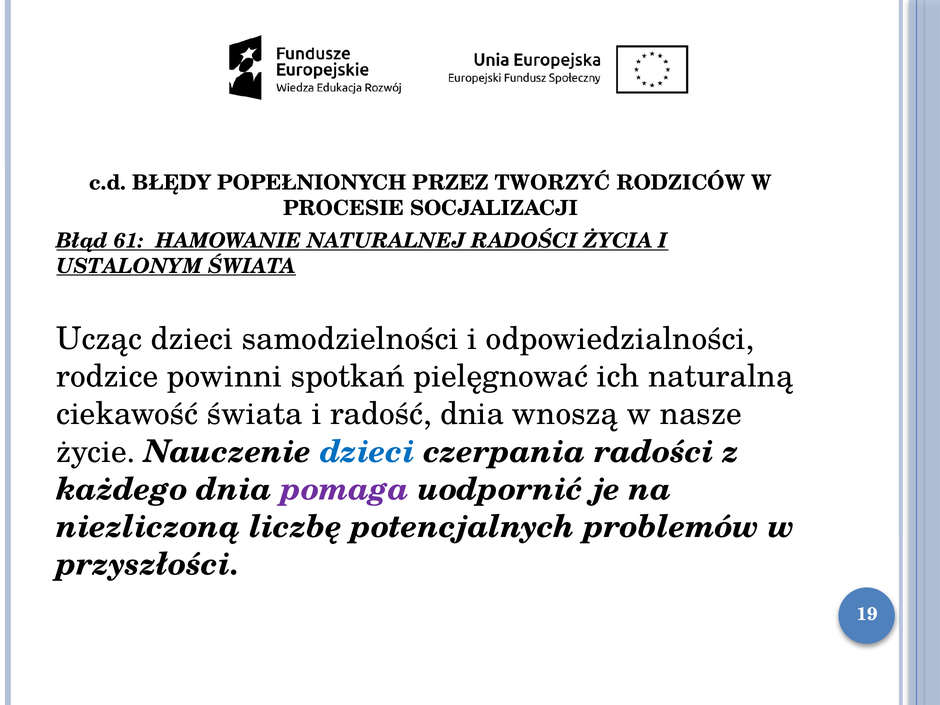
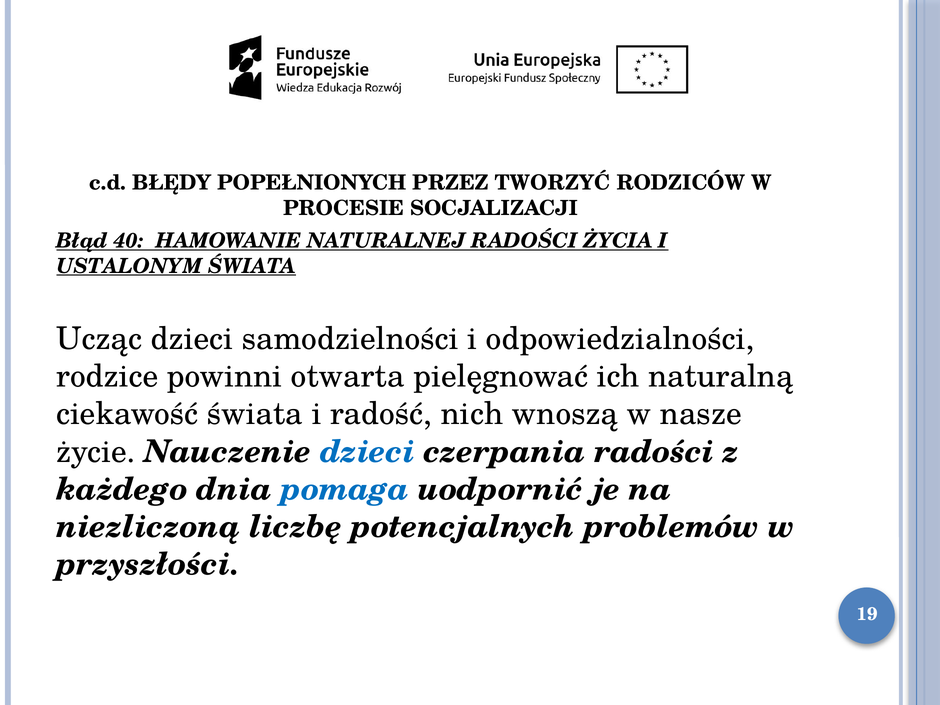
61: 61 -> 40 (129, 241)
spotkań: spotkań -> otwarta (348, 377)
radość dnia: dnia -> nich (472, 414)
pomaga colour: purple -> blue (345, 489)
